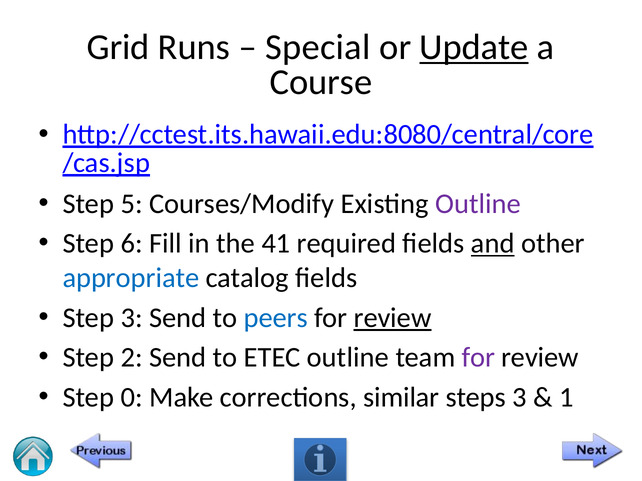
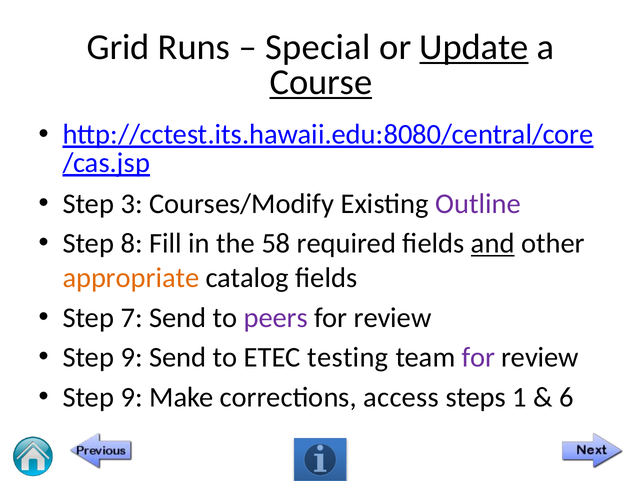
Course underline: none -> present (321, 82)
5: 5 -> 3 (132, 204)
6: 6 -> 8 (132, 244)
41: 41 -> 58 (276, 244)
appropriate colour: blue -> orange (131, 278)
Step 3: 3 -> 7 (132, 318)
peers colour: blue -> purple (276, 318)
review underline: present -> none (393, 318)
2: 2 -> 9 (132, 358)
ETEC outline: outline -> testing (348, 358)
0: 0 -> 9 (132, 398)
similar: similar -> access (401, 398)
steps 3: 3 -> 1 (520, 398)
1: 1 -> 6 (566, 398)
